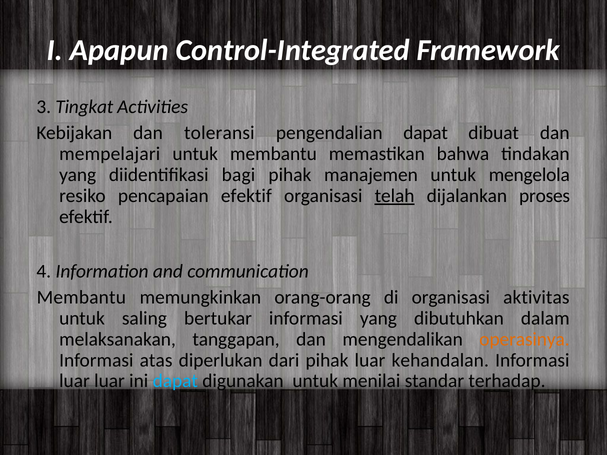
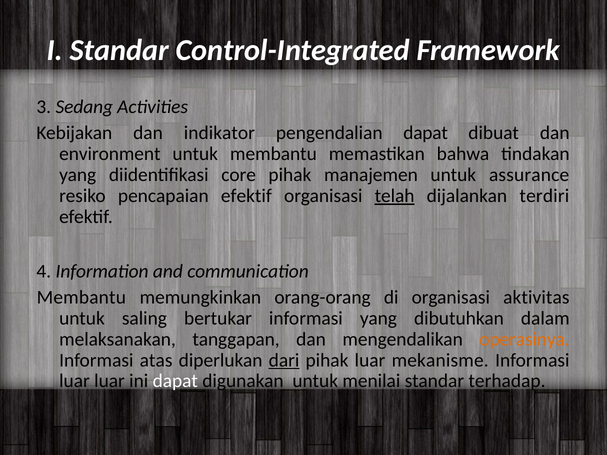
I Apapun: Apapun -> Standar (119, 50)
Tingkat: Tingkat -> Sedang (84, 107)
toleransi: toleransi -> indikator (219, 133)
mempelajari: mempelajari -> environment (110, 154)
bagi: bagi -> core (239, 175)
mengelola: mengelola -> assurance (529, 175)
proses: proses -> terdiri (544, 196)
dari underline: none -> present (284, 360)
kehandalan: kehandalan -> mekanisme (440, 360)
dapat colour: light blue -> white (175, 381)
